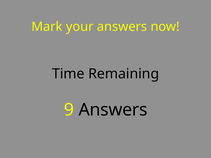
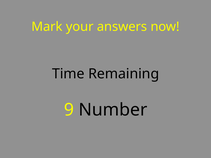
9 Answers: Answers -> Number (113, 110)
